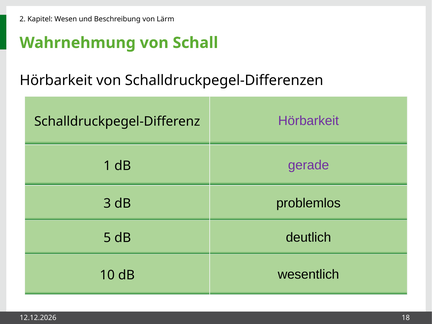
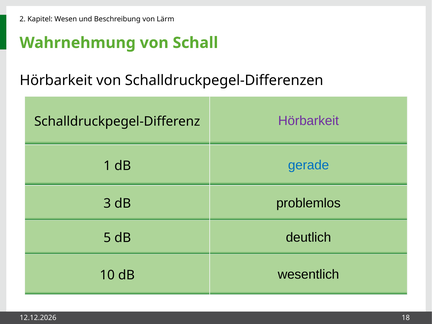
gerade colour: purple -> blue (309, 165)
